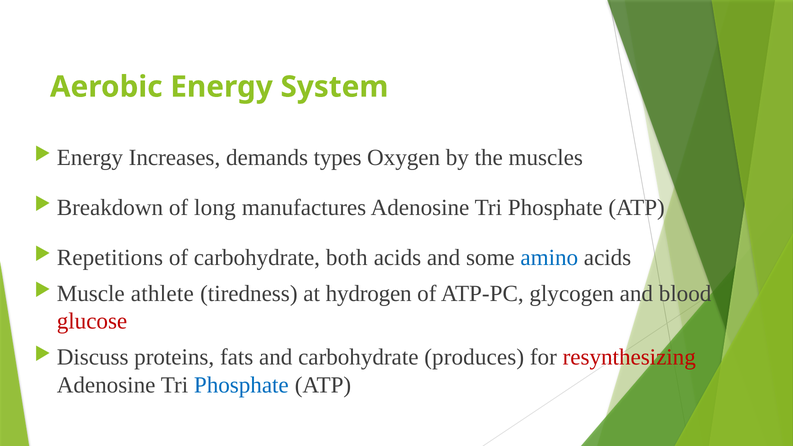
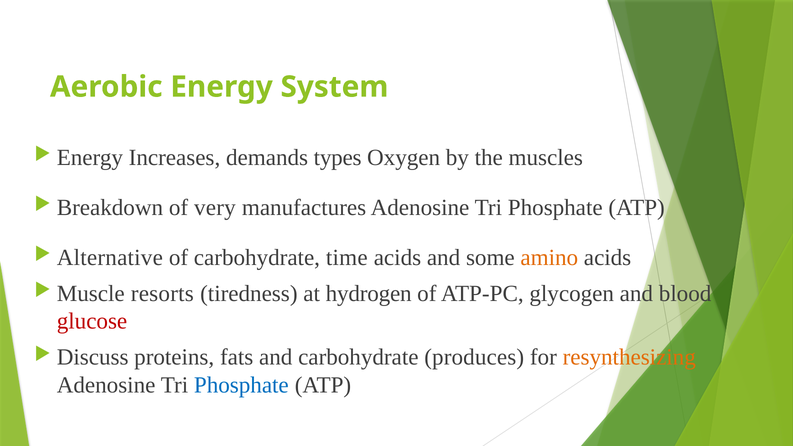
long: long -> very (215, 207)
Repetitions: Repetitions -> Alternative (110, 257)
both: both -> time (347, 257)
amino colour: blue -> orange (549, 257)
athlete: athlete -> resorts (162, 293)
resynthesizing colour: red -> orange (629, 357)
